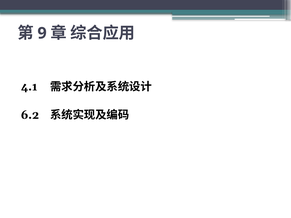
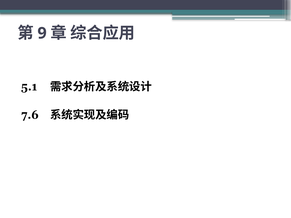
4.1: 4.1 -> 5.1 (29, 87)
6.2: 6.2 -> 7.6 (30, 115)
